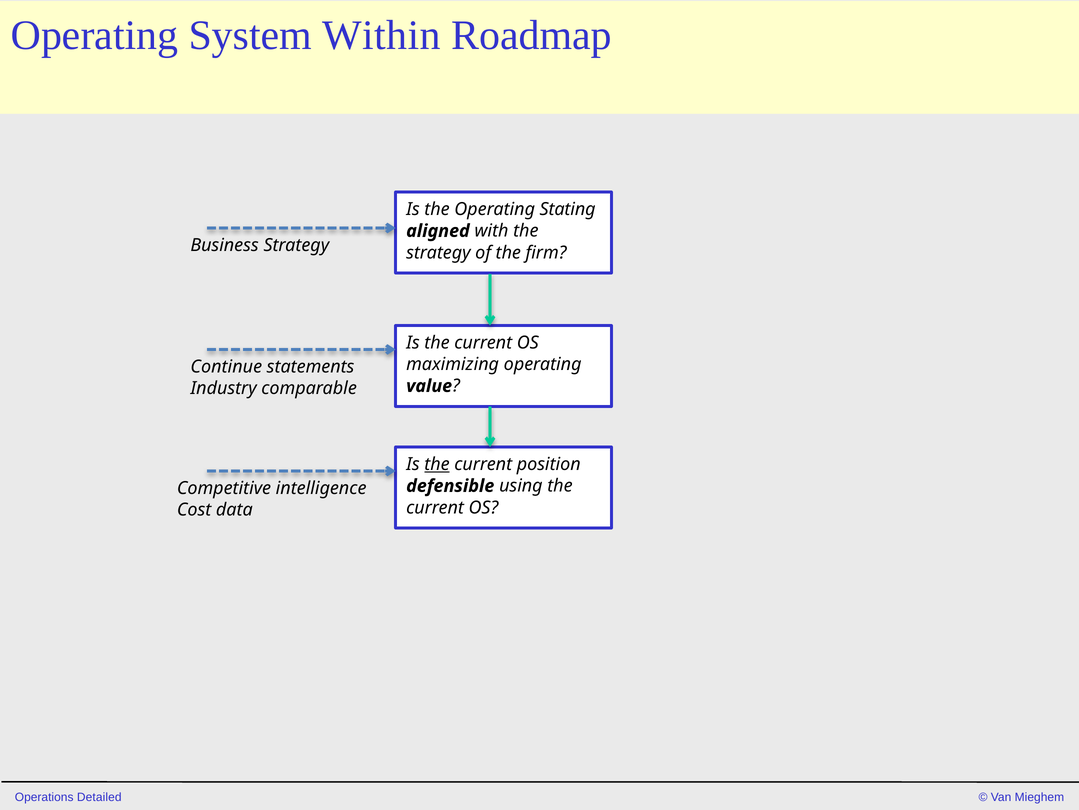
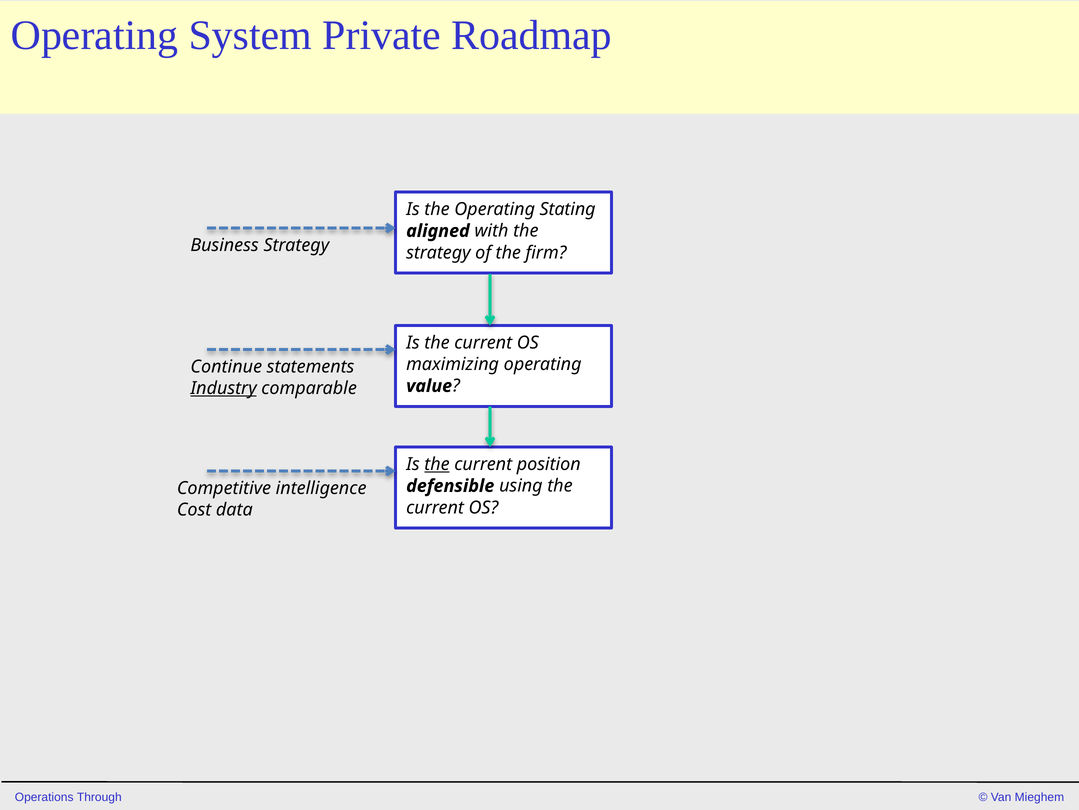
Within: Within -> Private (382, 36)
Industry underline: none -> present (224, 388)
Detailed: Detailed -> Through (99, 797)
